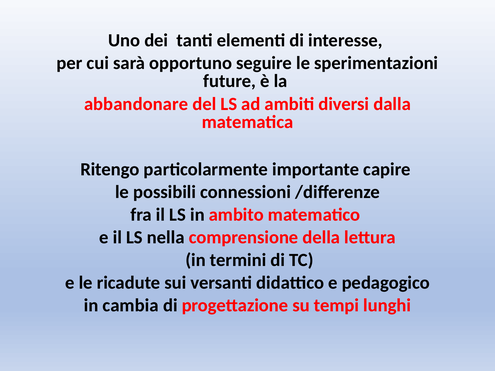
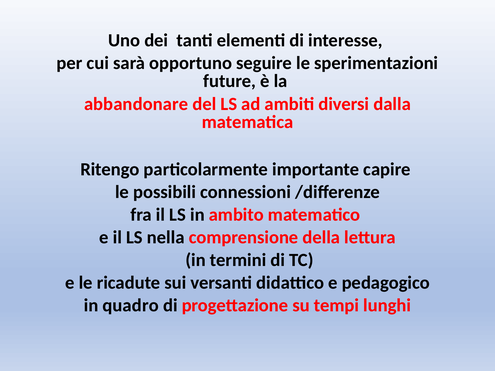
cambia: cambia -> quadro (131, 306)
